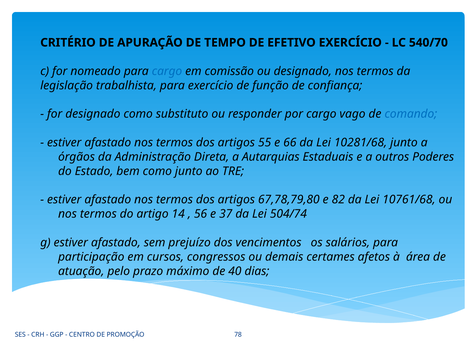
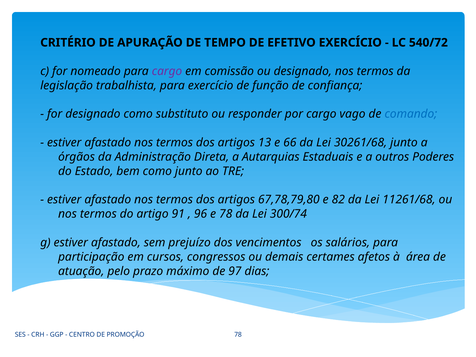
540/70: 540/70 -> 540/72 (428, 43)
cargo colour: blue -> purple (167, 71)
55: 55 -> 13 (265, 143)
10281/68: 10281/68 -> 30261/68 (361, 143)
10761/68: 10761/68 -> 11261/68 (409, 200)
14: 14 -> 91 (178, 214)
56: 56 -> 96 (201, 214)
e 37: 37 -> 78 (226, 214)
504/74: 504/74 -> 300/74 (288, 214)
40: 40 -> 97 (235, 271)
